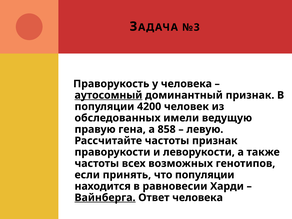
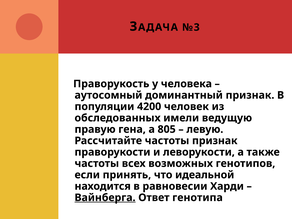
аутосомный underline: present -> none (108, 95)
858: 858 -> 805 (167, 129)
что популяции: популяции -> идеальной (205, 175)
Ответ человека: человека -> генотипа (197, 198)
